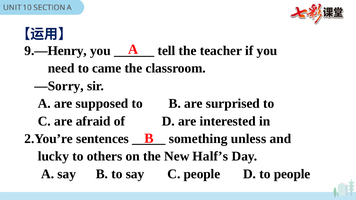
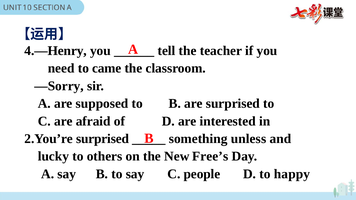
9.—Henry: 9.—Henry -> 4.—Henry (56, 51)
2.You’re sentences: sentences -> surprised (103, 139)
Half’s: Half’s -> Free’s (210, 157)
to people: people -> happy (292, 174)
